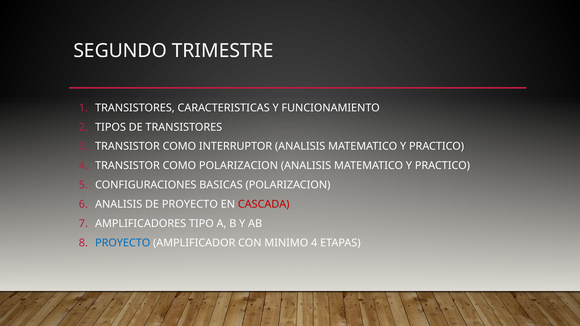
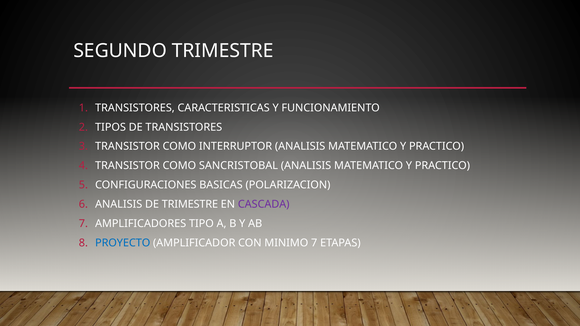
COMO POLARIZACION: POLARIZACION -> SANCRISTOBAL (239, 166)
DE PROYECTO: PROYECTO -> TRIMESTRE (190, 204)
CASCADA colour: red -> purple (264, 204)
MINIMO 4: 4 -> 7 (314, 243)
